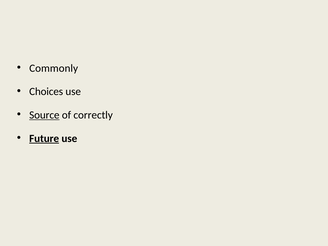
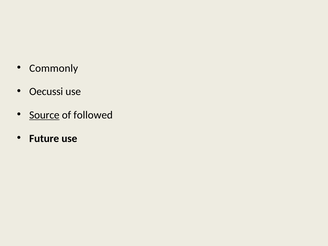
Choices: Choices -> Oecussi (46, 92)
correctly: correctly -> followed (93, 115)
Future underline: present -> none (44, 138)
